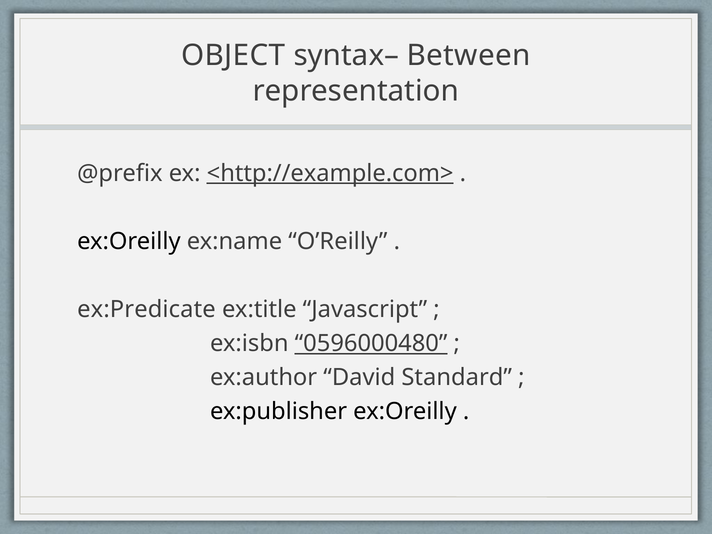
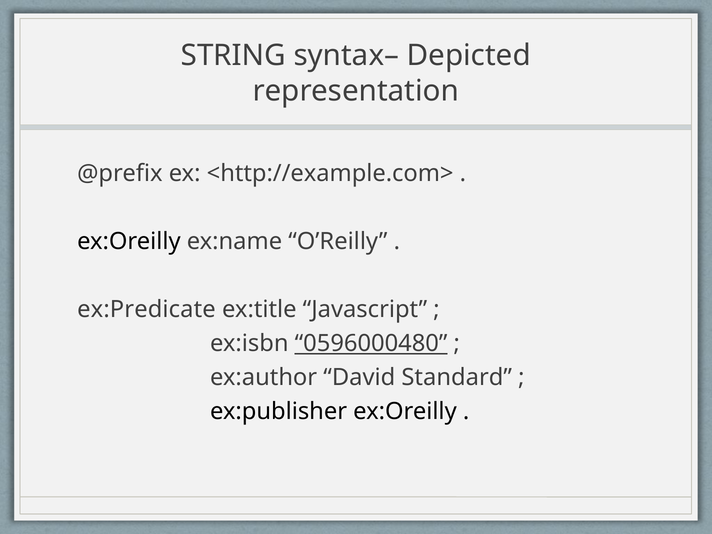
OBJECT: OBJECT -> STRING (233, 55)
Between: Between -> Depicted (469, 55)
<http://example.com> underline: present -> none (330, 173)
